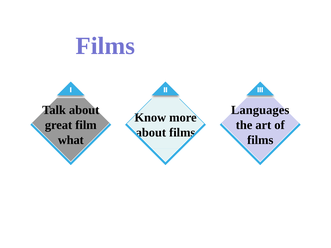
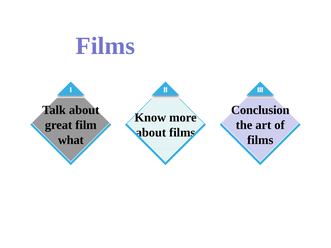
Languages: Languages -> Conclusion (260, 110)
